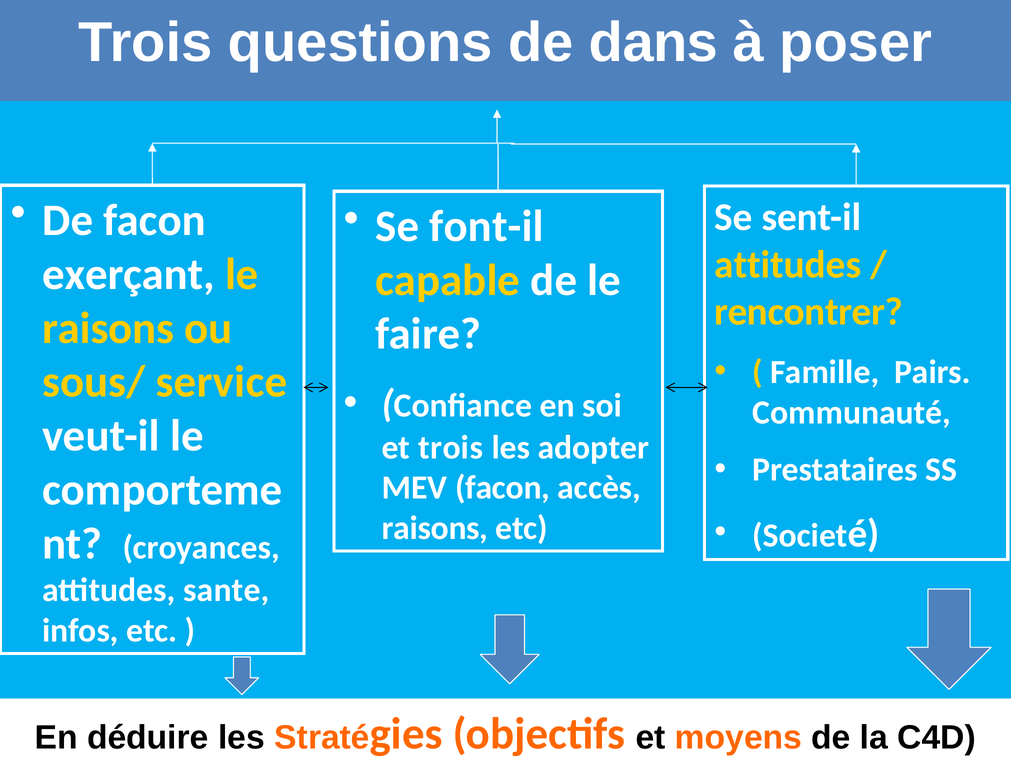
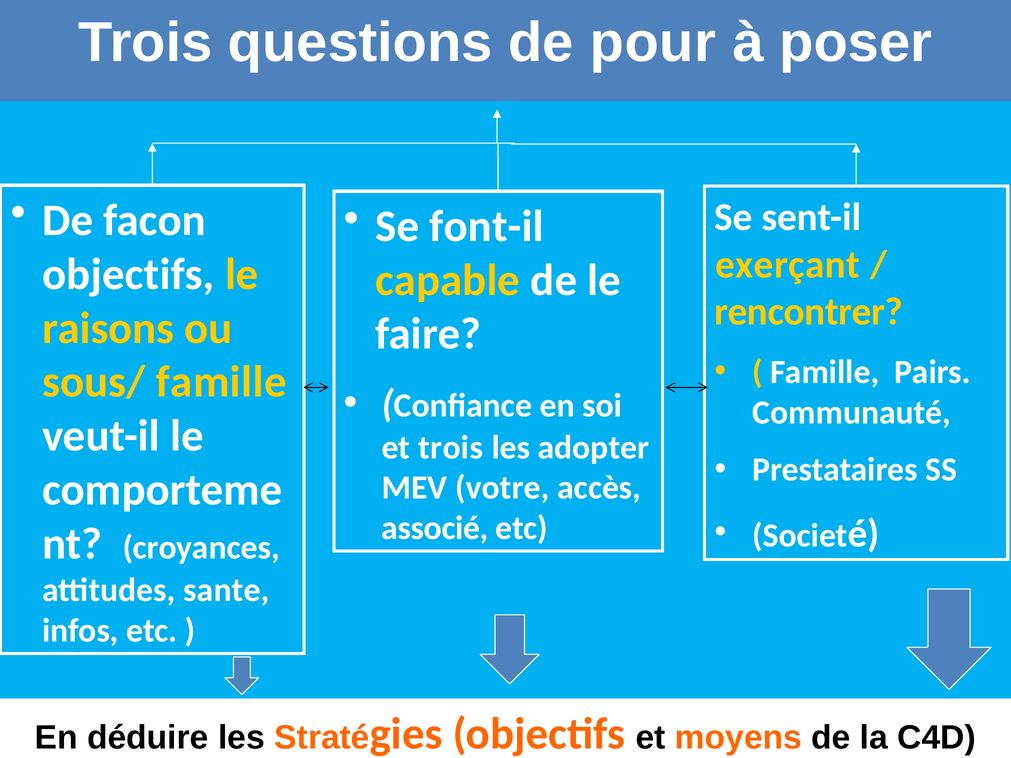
dans: dans -> pour (653, 43)
attitudes: attitudes -> exerçant (788, 265)
exerçant: exerçant -> objectifs (128, 274)
sous/ service: service -> famille (221, 382)
MEV facon: facon -> votre (502, 488)
raisons: raisons -> associé (435, 528)
